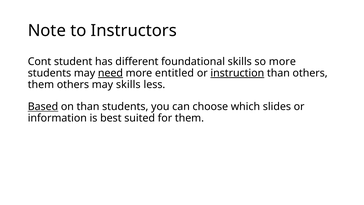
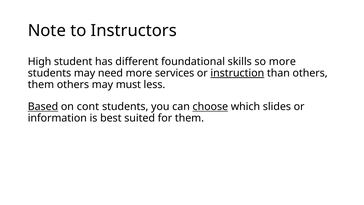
Cont: Cont -> High (40, 62)
need underline: present -> none (110, 73)
entitled: entitled -> services (175, 73)
may skills: skills -> must (128, 84)
on than: than -> cont (88, 107)
choose underline: none -> present (210, 107)
